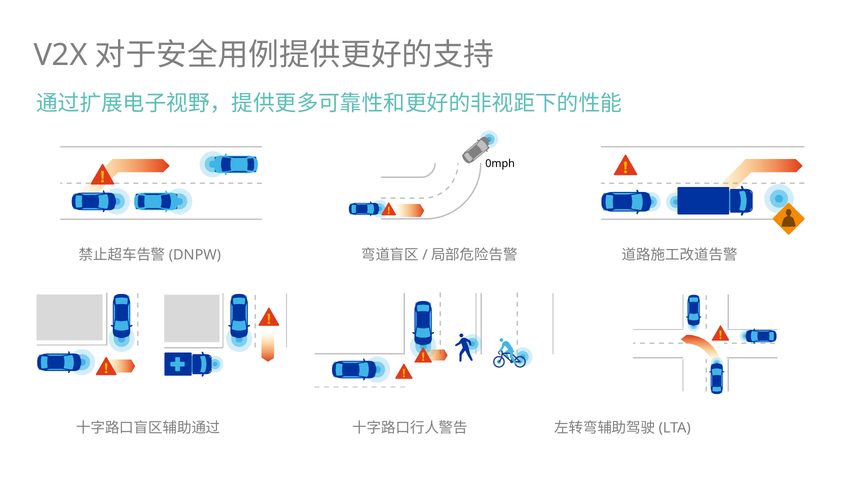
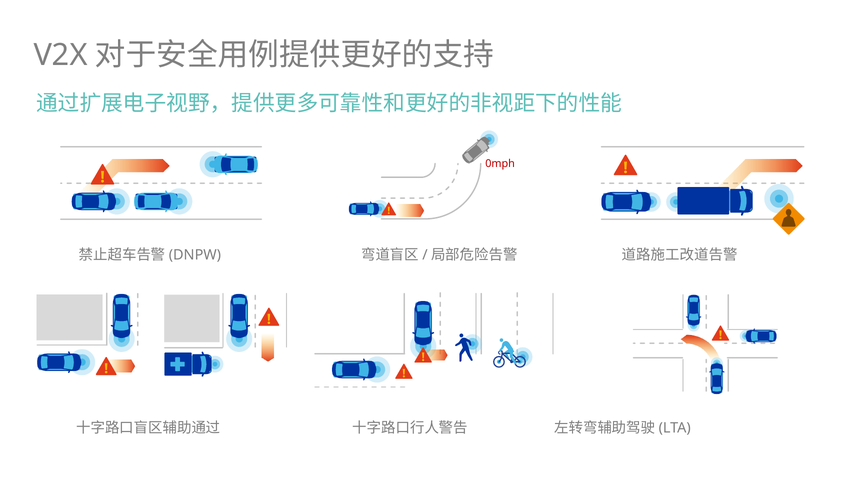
0mph colour: black -> red (500, 164)
